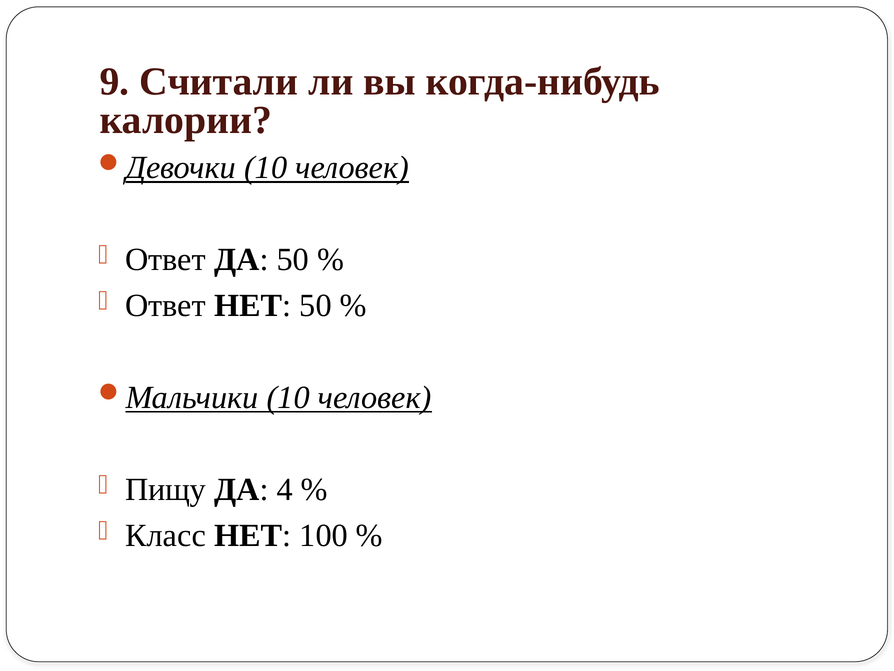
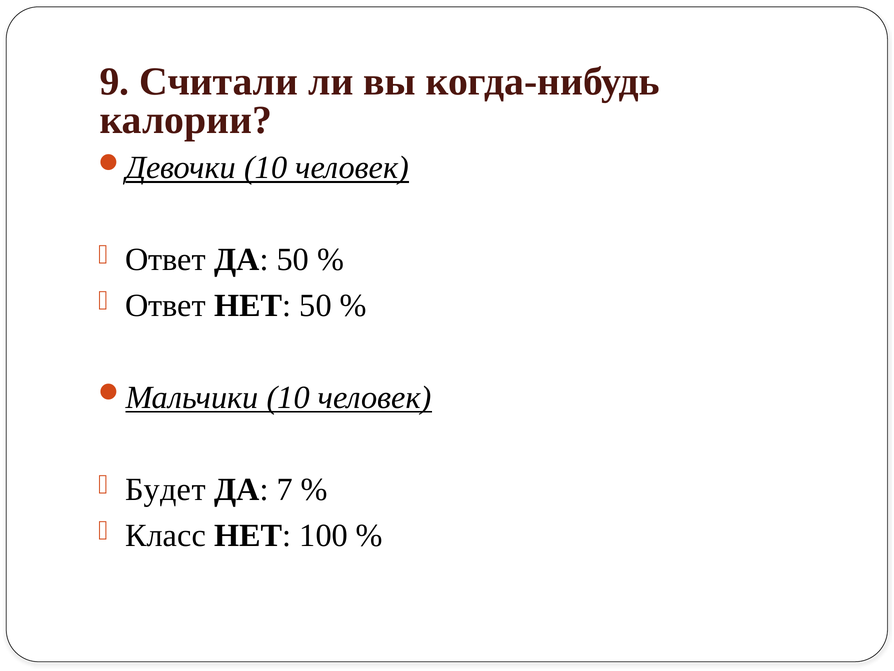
Пищу: Пищу -> Будет (165, 489)
4: 4 -> 7 (285, 489)
